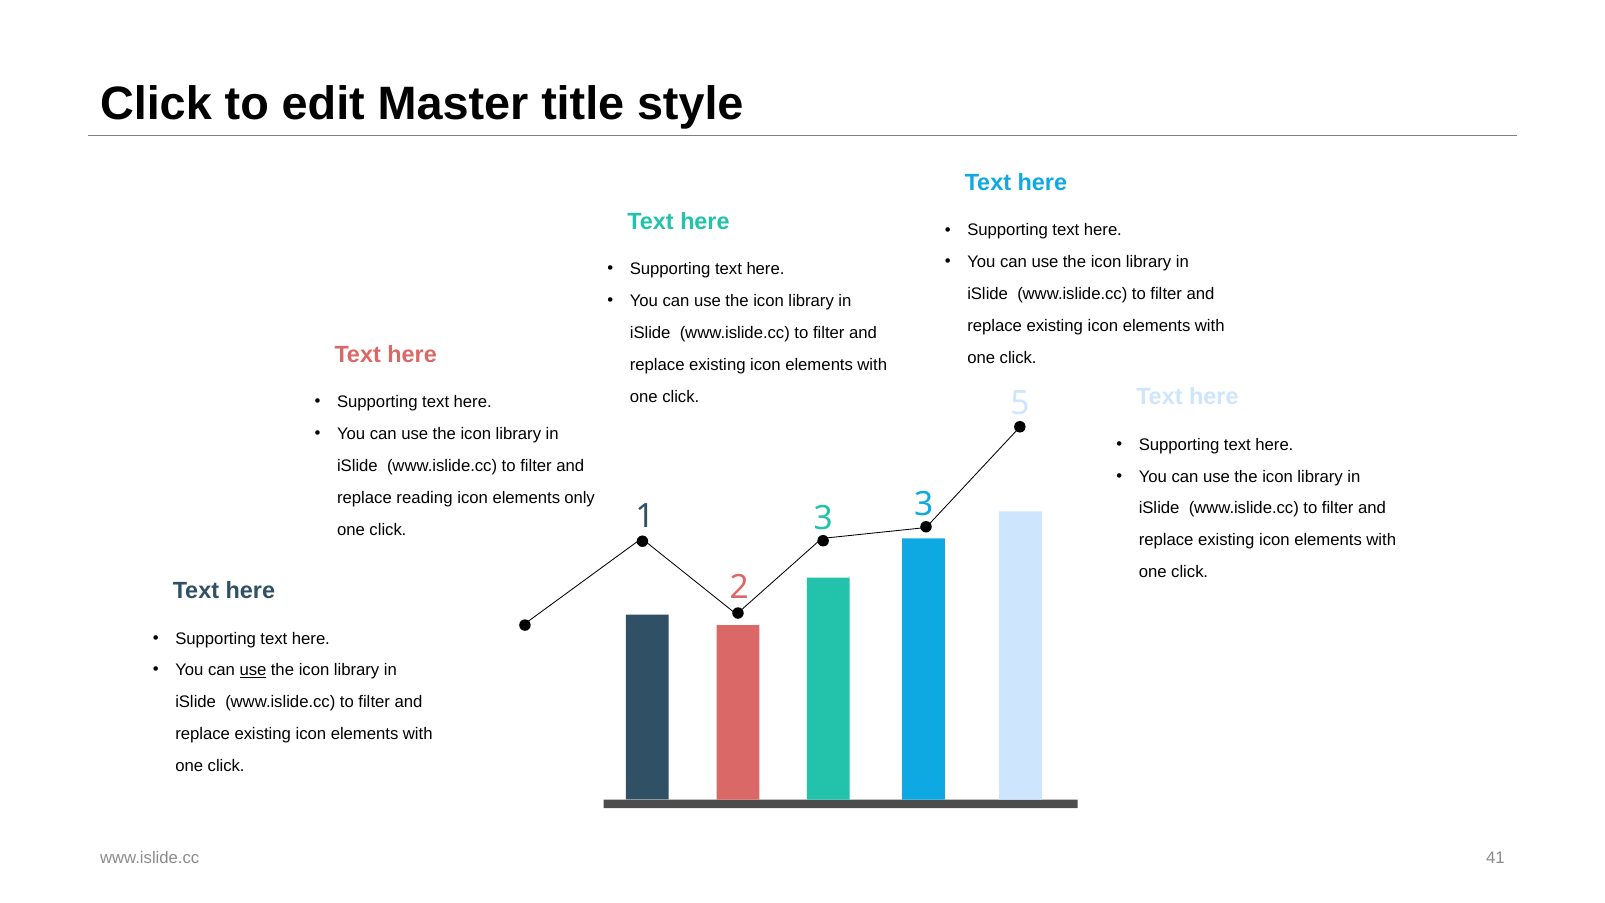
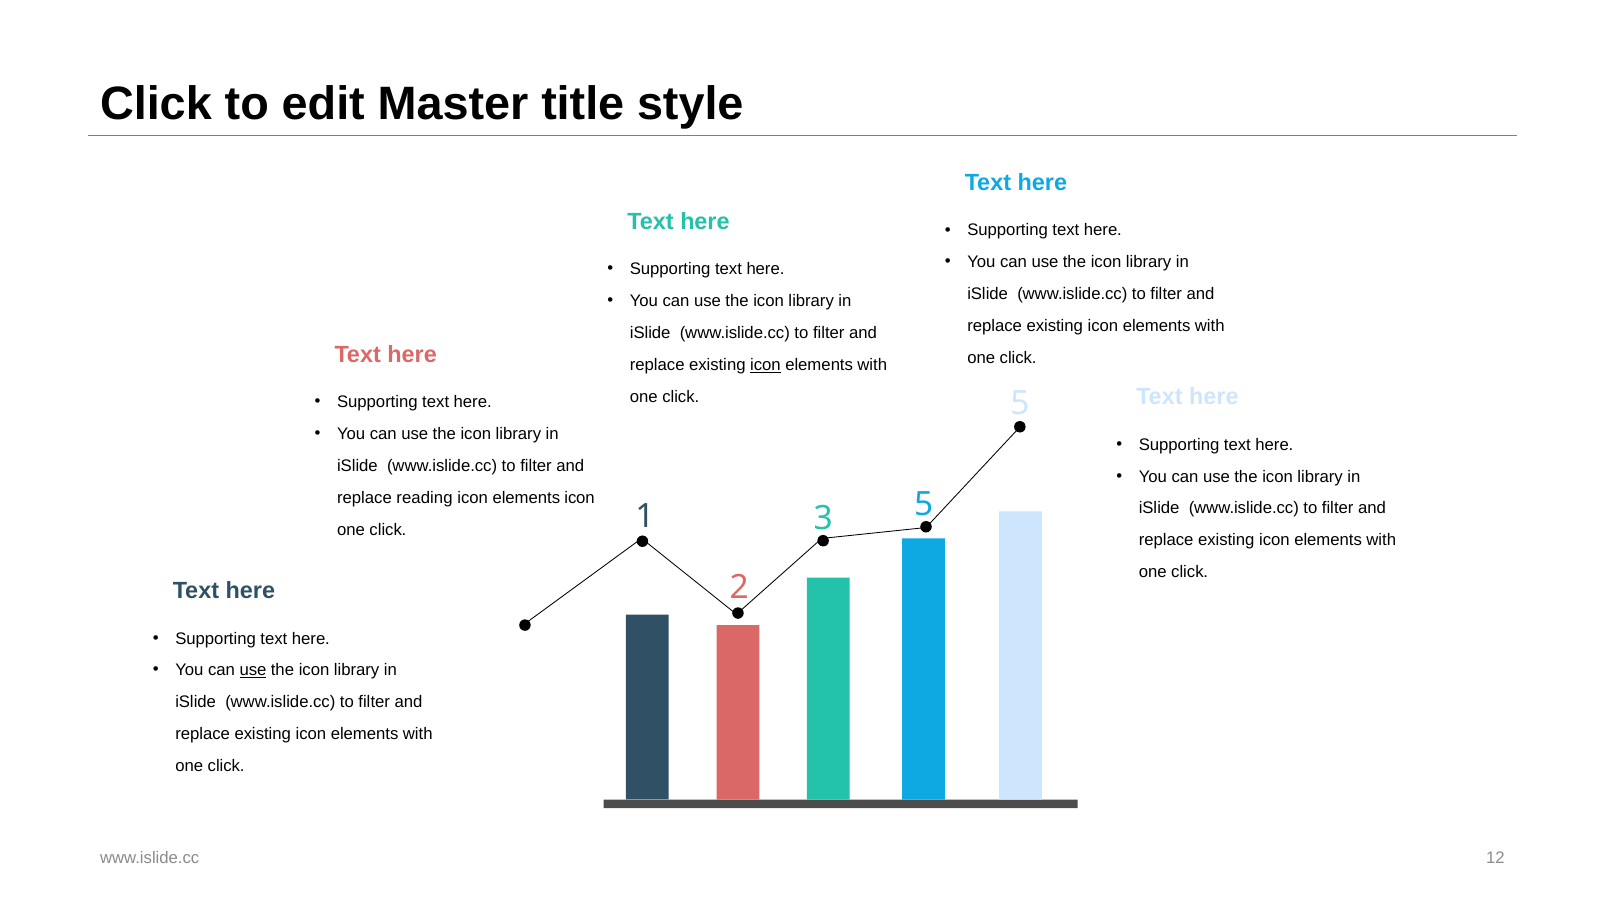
icon underline: none -> present (765, 365)
elements only: only -> icon (580, 498)
3 3: 3 -> 5 (924, 504)
41: 41 -> 12 (1495, 858)
